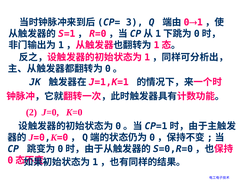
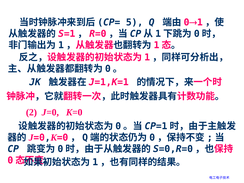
3: 3 -> 5 (135, 22)
